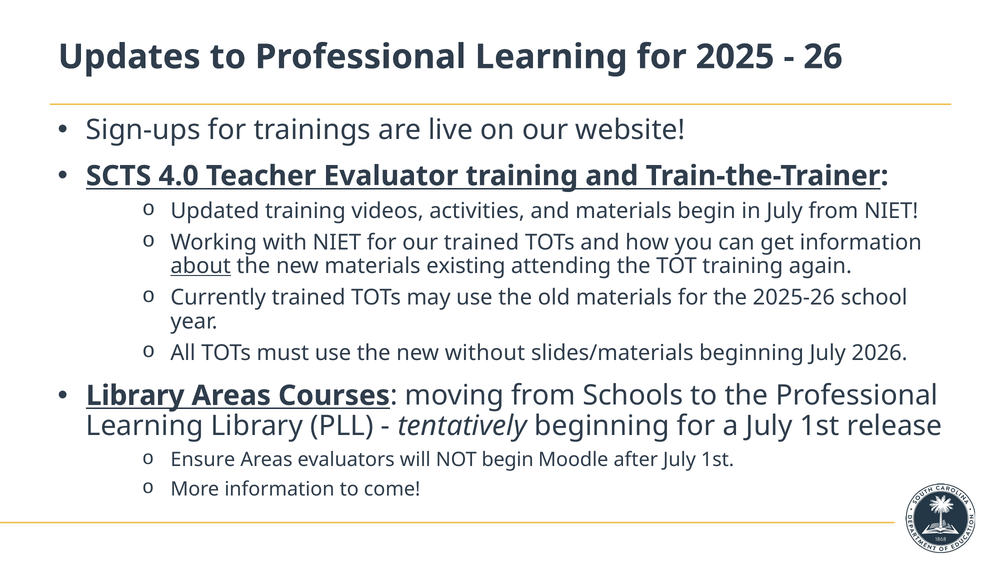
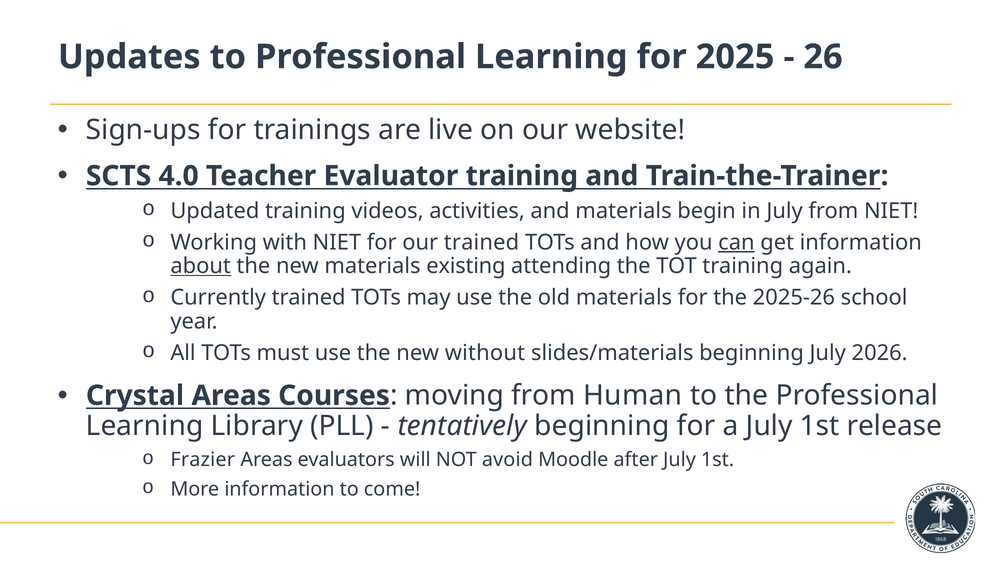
can underline: none -> present (736, 242)
Library: Library -> Crystal (135, 395)
Schools: Schools -> Human (633, 395)
Ensure: Ensure -> Frazier (203, 460)
NOT begin: begin -> avoid (507, 460)
